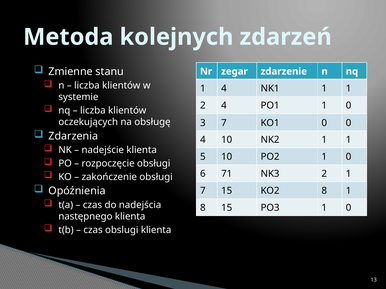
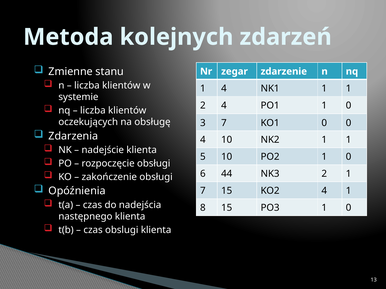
71: 71 -> 44 (227, 174)
KO2 8: 8 -> 4 (324, 191)
